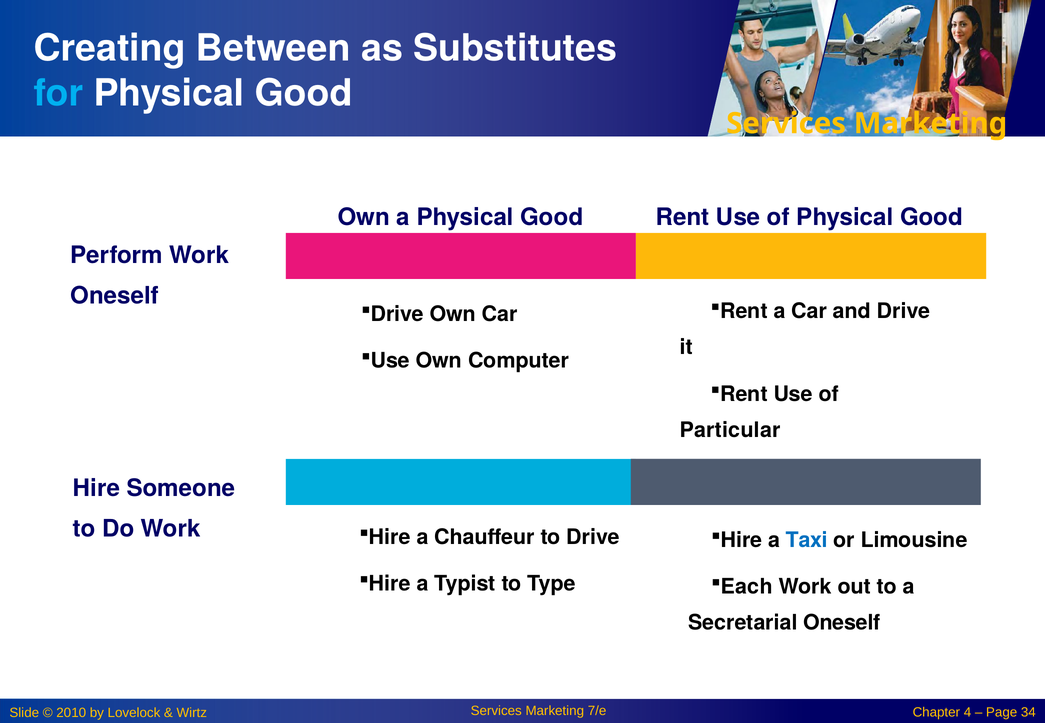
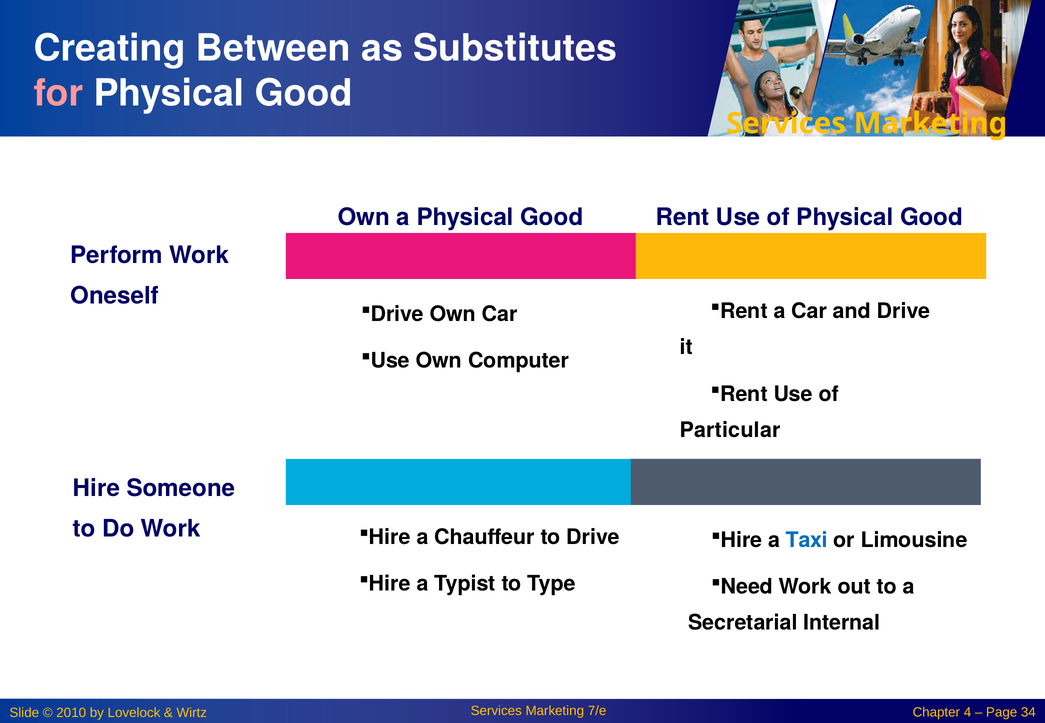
for colour: light blue -> pink (58, 93)
Each: Each -> Need (747, 587)
Secretarial Oneself: Oneself -> Internal (842, 623)
